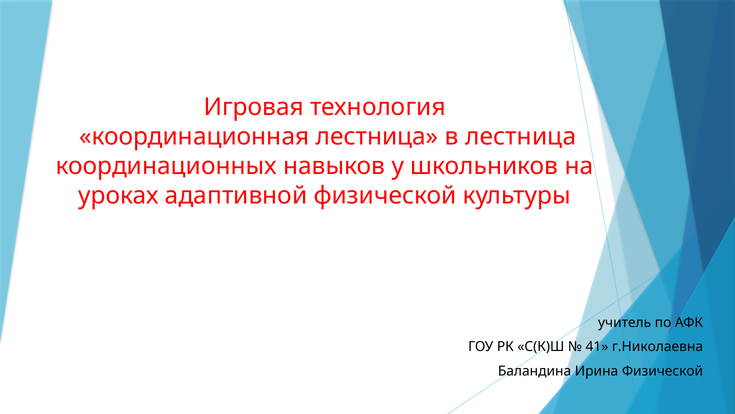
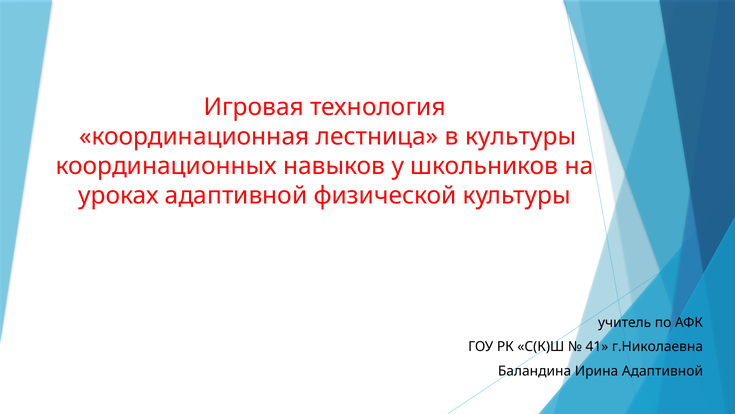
в лестница: лестница -> культуры (521, 136)
Ирина Физической: Физической -> Адаптивной (662, 371)
